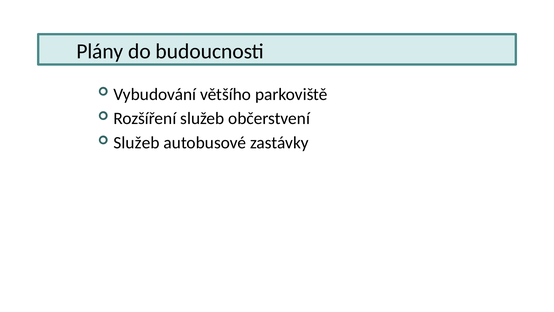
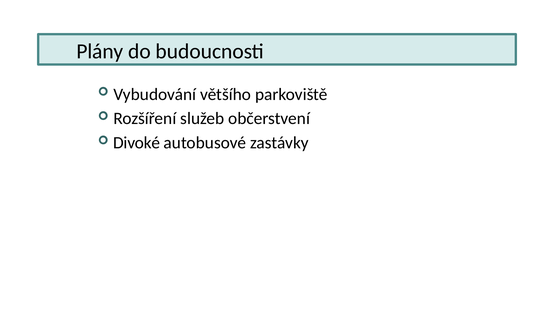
Služeb: Služeb -> Divoké (137, 143)
